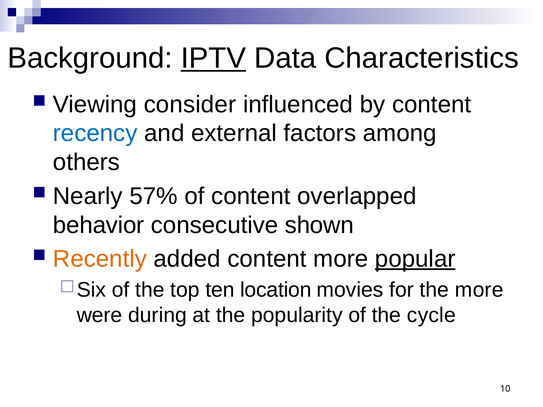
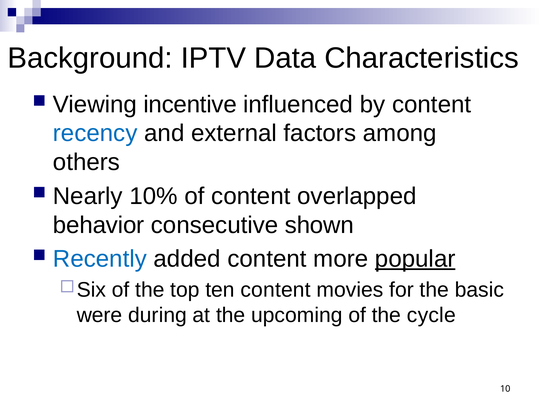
IPTV underline: present -> none (213, 58)
consider: consider -> incentive (190, 104)
57%: 57% -> 10% (154, 196)
Recently colour: orange -> blue (100, 259)
ten location: location -> content (276, 290)
the more: more -> basic (479, 290)
popularity: popularity -> upcoming (297, 316)
